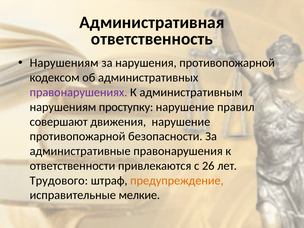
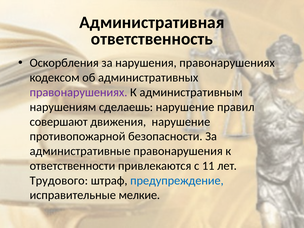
Нарушениям: Нарушениям -> Оскорбления (64, 63)
нарушения противопожарной: противопожарной -> правонарушениях (227, 63)
проступку: проступку -> сделаешь (126, 107)
26: 26 -> 11 (208, 166)
предупреждение colour: orange -> blue (177, 181)
